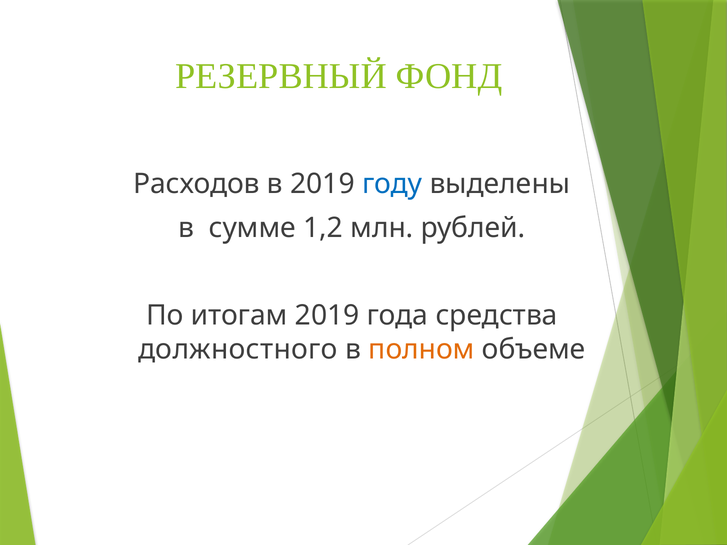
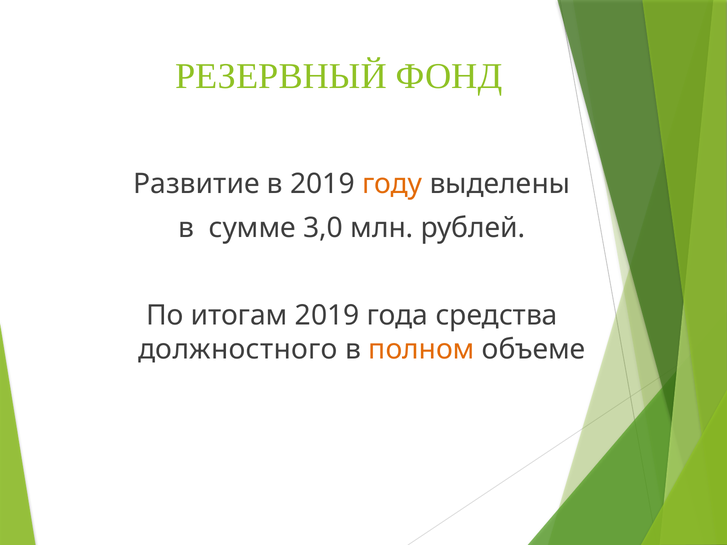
Расходов: Расходов -> Развитие (197, 184)
году colour: blue -> orange (392, 184)
1,2: 1,2 -> 3,0 (323, 228)
